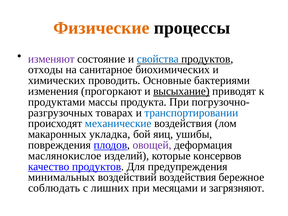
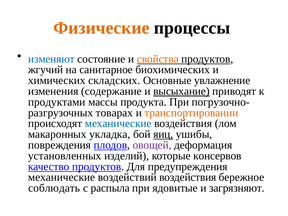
изменяют colour: purple -> blue (51, 59)
свойства colour: blue -> orange (158, 59)
отходы: отходы -> жгучий (46, 70)
проводить: проводить -> складских (114, 80)
бактериями: бактериями -> увлажнение (222, 80)
прогоркают: прогоркают -> содержание (111, 91)
транспортировании colour: blue -> orange (191, 113)
яиц underline: none -> present (163, 134)
маслянокислое: маслянокислое -> установленных (65, 156)
минимальных: минимальных -> механические (62, 177)
лишних: лишних -> распыла (110, 188)
месяцами: месяцами -> ядовитые (175, 188)
